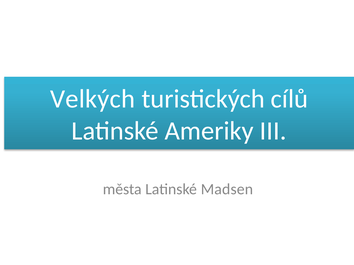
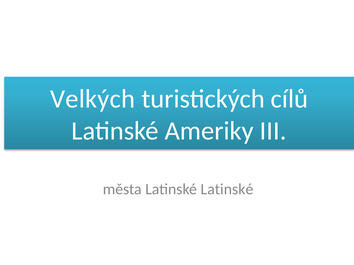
Latinské Madsen: Madsen -> Latinské (227, 190)
